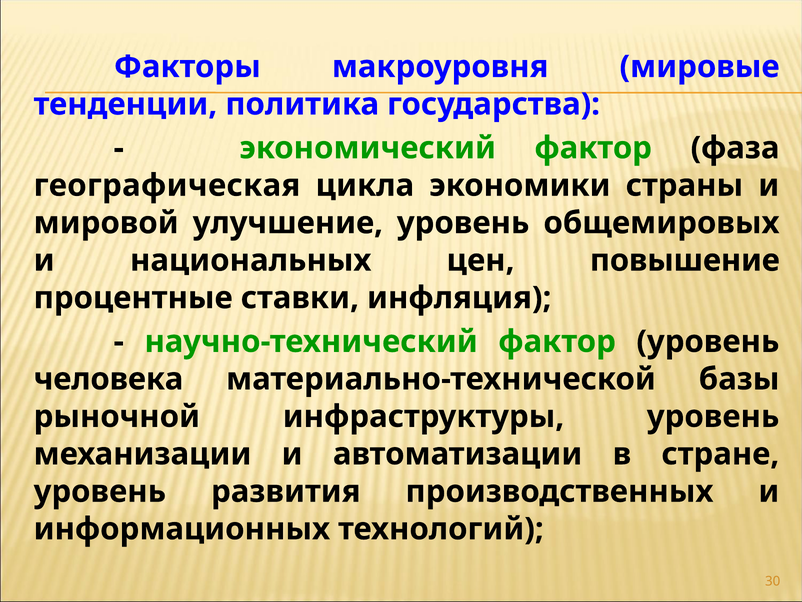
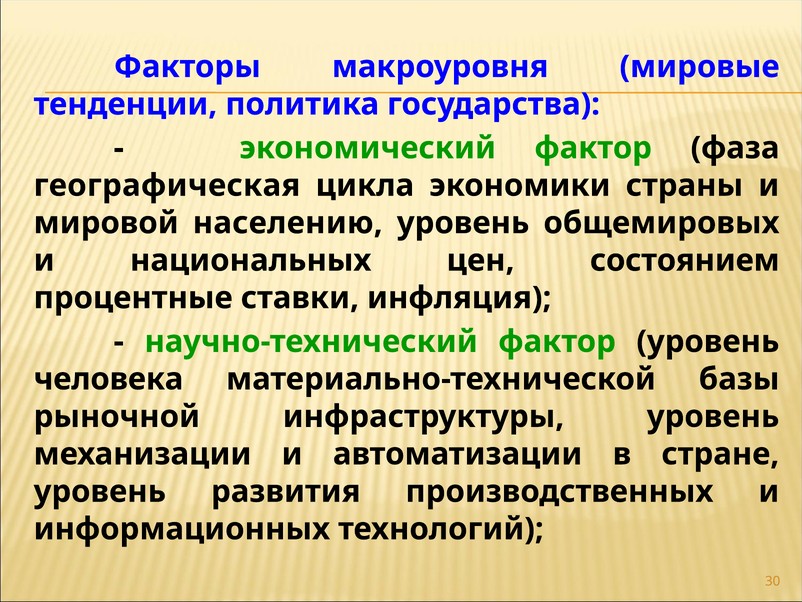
улучшение: улучшение -> населению (288, 223)
повышение: повышение -> состоянием (685, 260)
